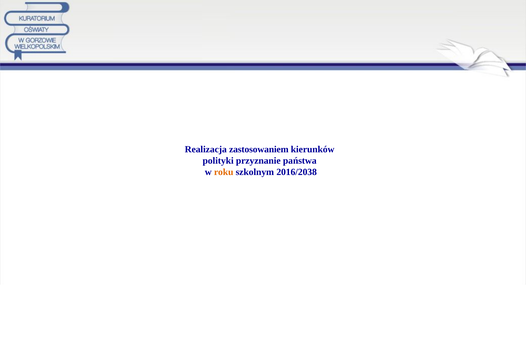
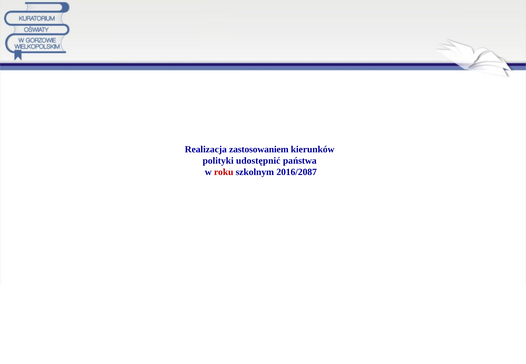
przyznanie: przyznanie -> udostępnić (258, 161)
roku colour: orange -> red (224, 172)
2016/2038: 2016/2038 -> 2016/2087 (297, 172)
